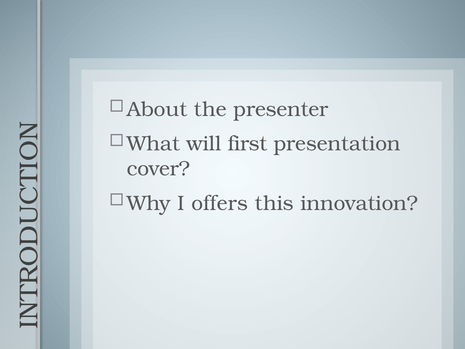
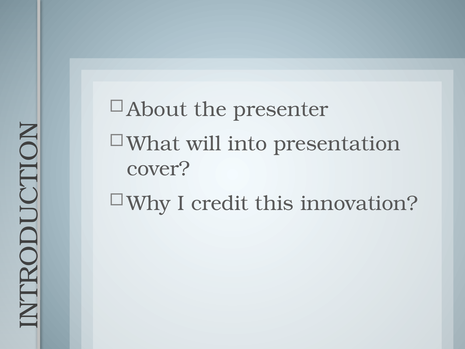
first: first -> into (247, 144)
offers: offers -> credit (220, 203)
